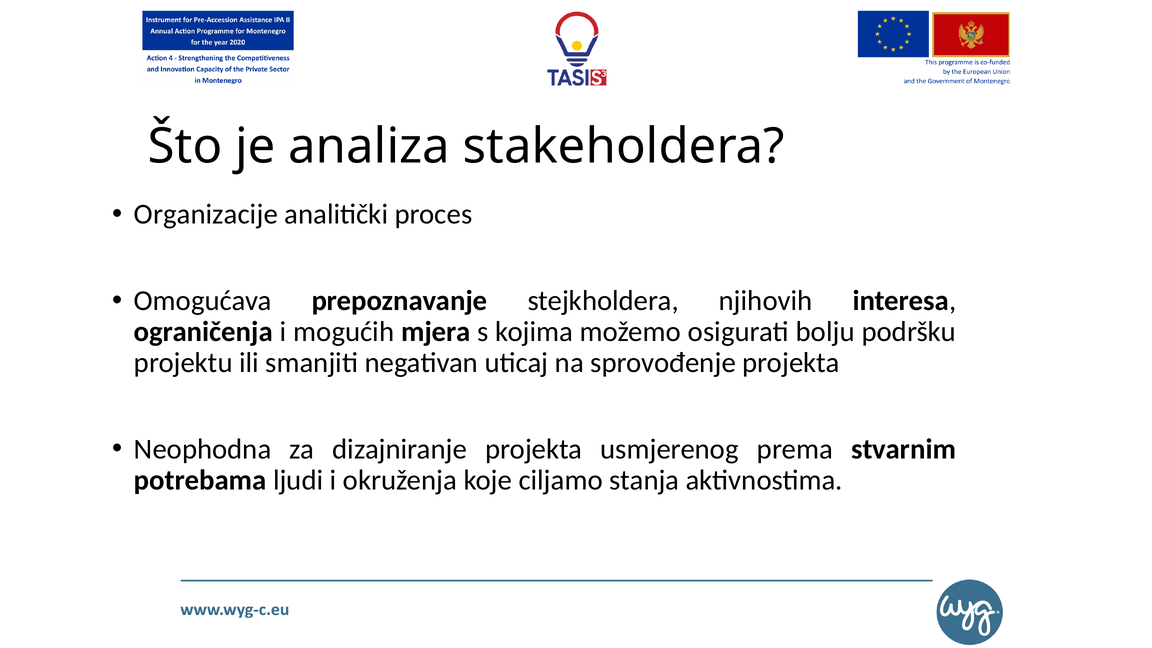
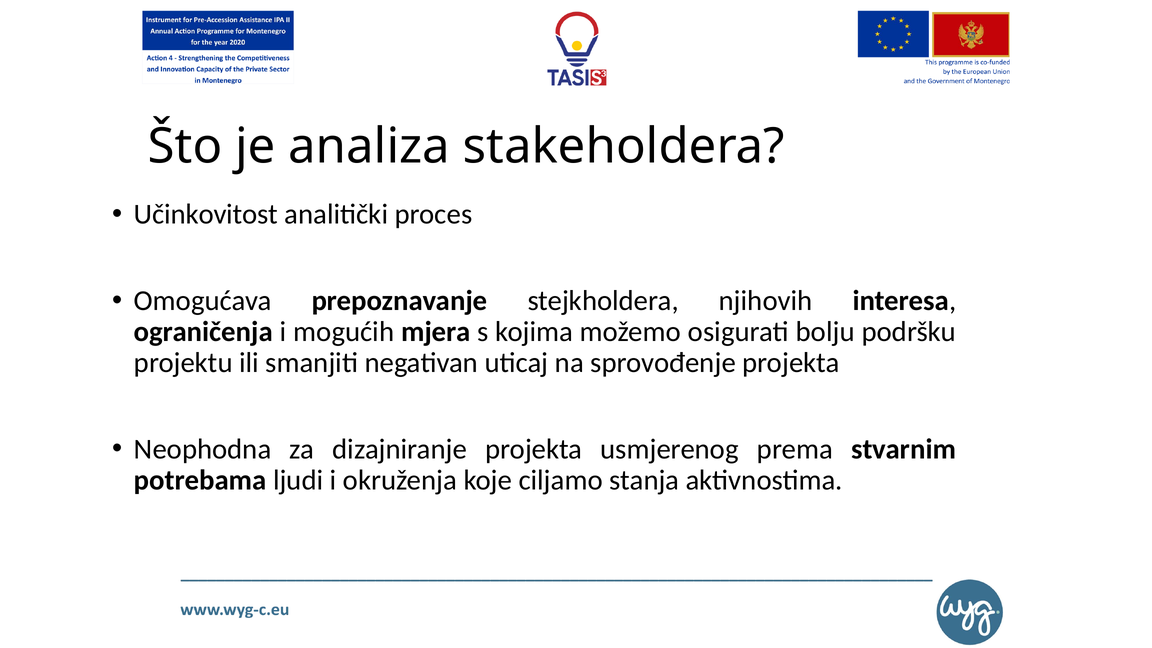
Organizacije: Organizacije -> Učinkovitost (206, 214)
